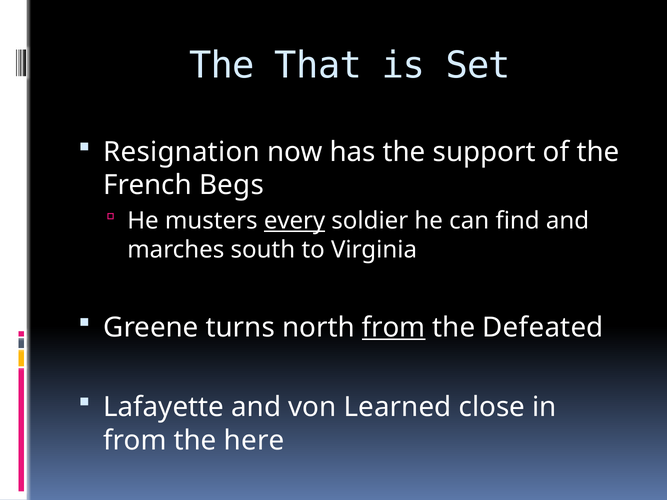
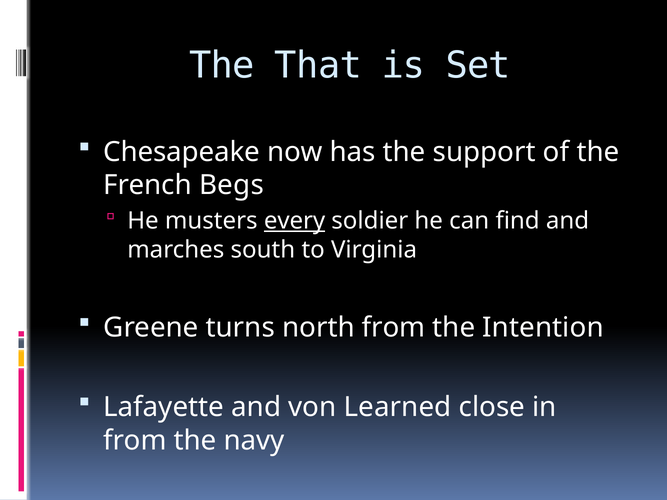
Resignation: Resignation -> Chesapeake (182, 152)
from underline: present -> none (394, 328)
Defeated: Defeated -> Intention (543, 328)
here: here -> navy (254, 441)
